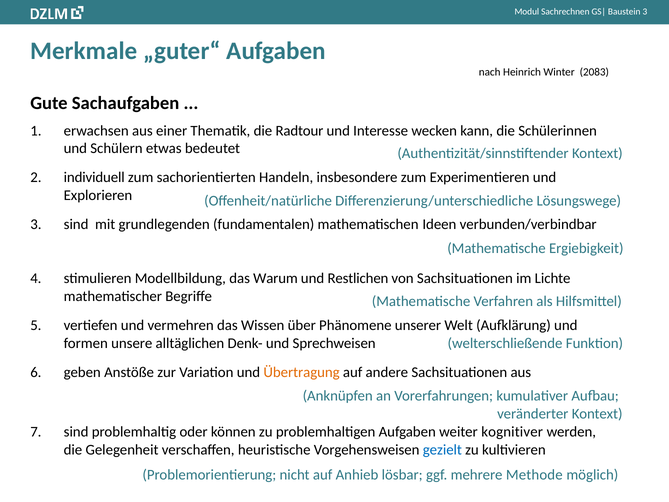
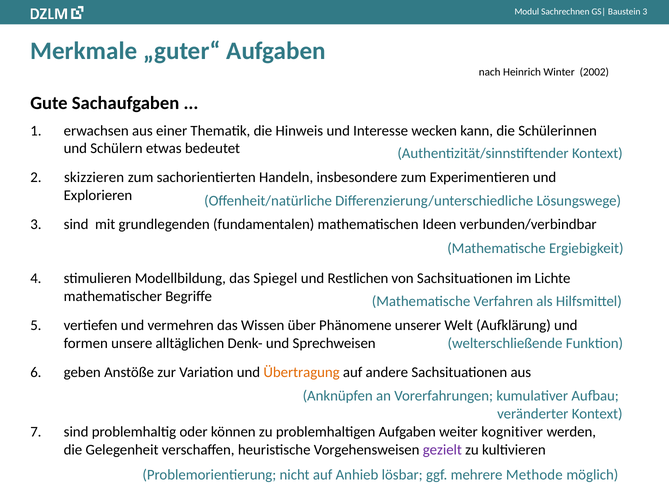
2083: 2083 -> 2002 (594, 72)
Radtour: Radtour -> Hinweis (299, 131)
individuell: individuell -> skizzieren (94, 177)
Warum: Warum -> Spiegel (275, 278)
gezielt colour: blue -> purple (442, 450)
